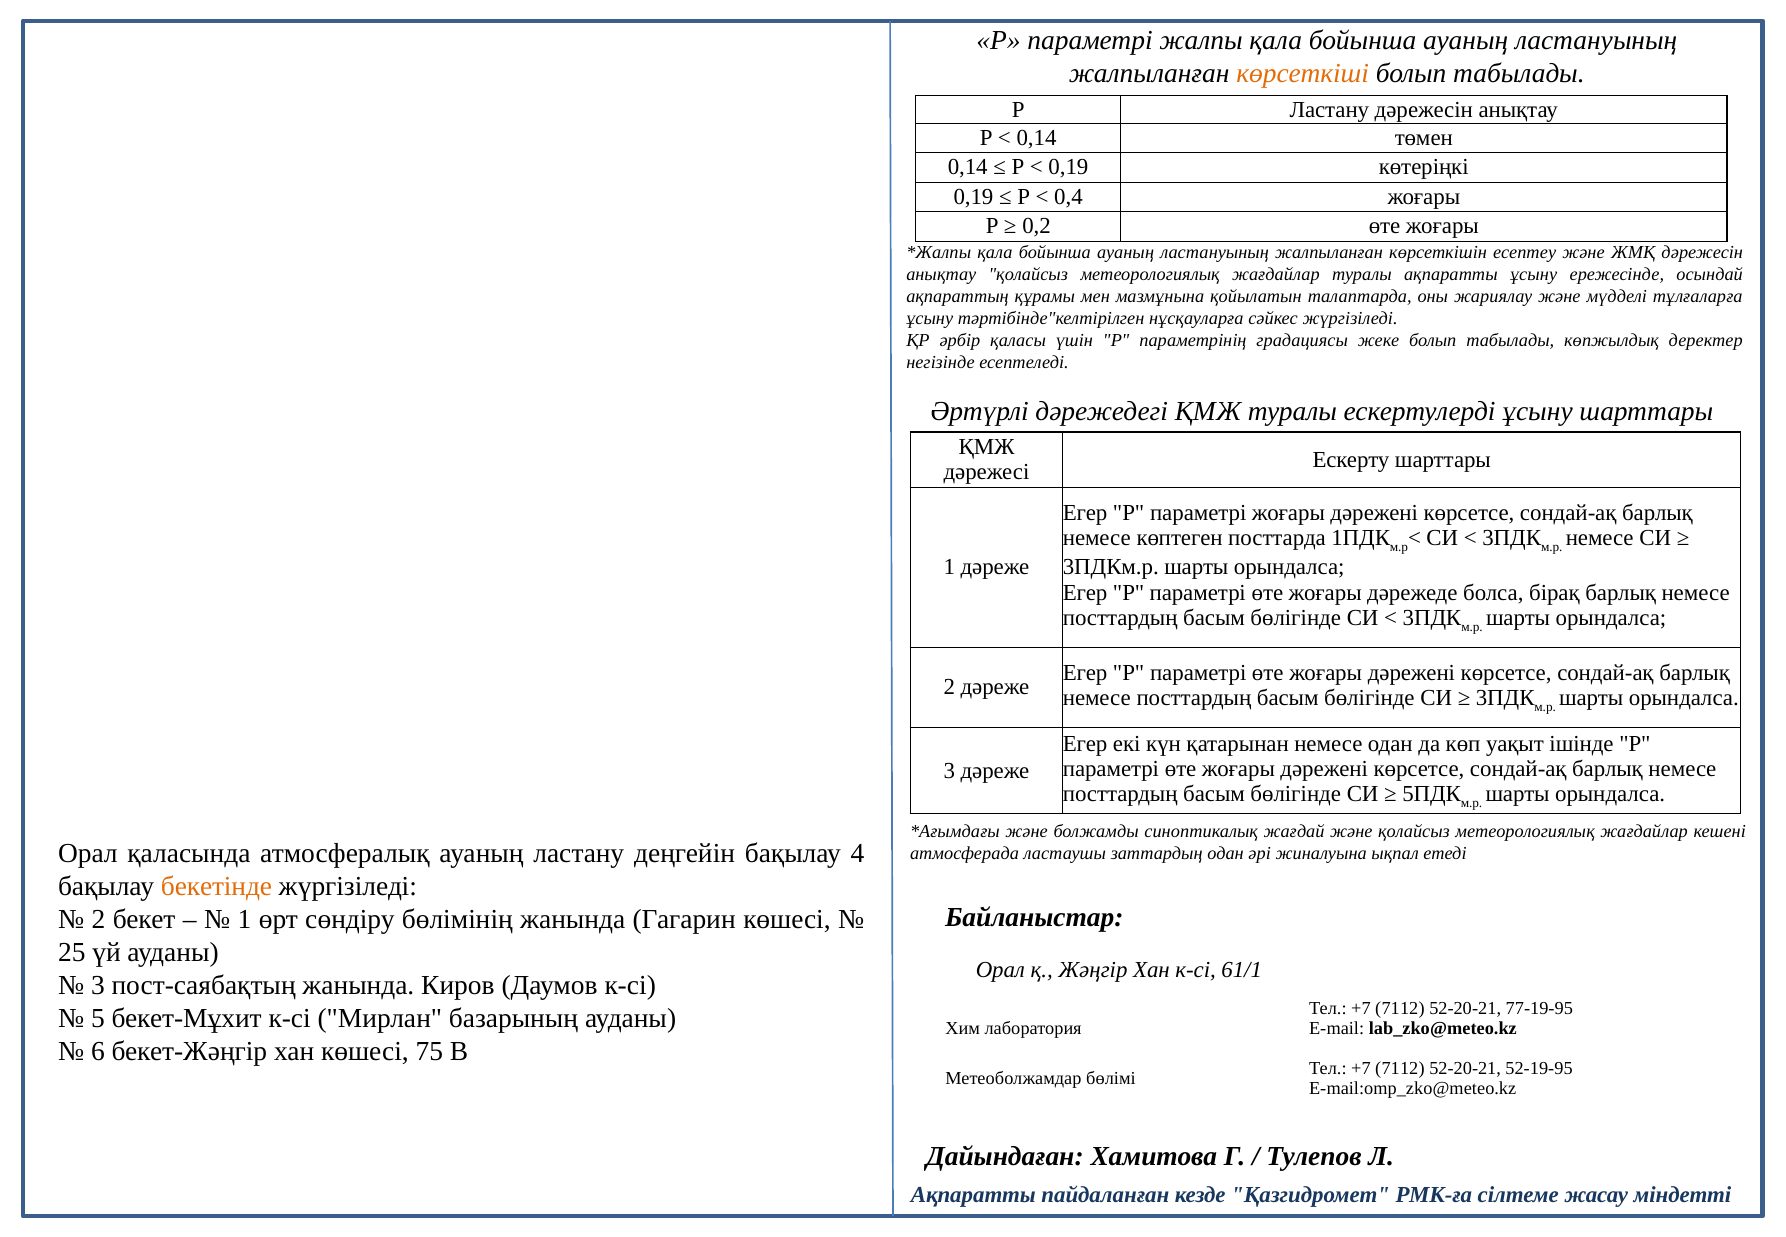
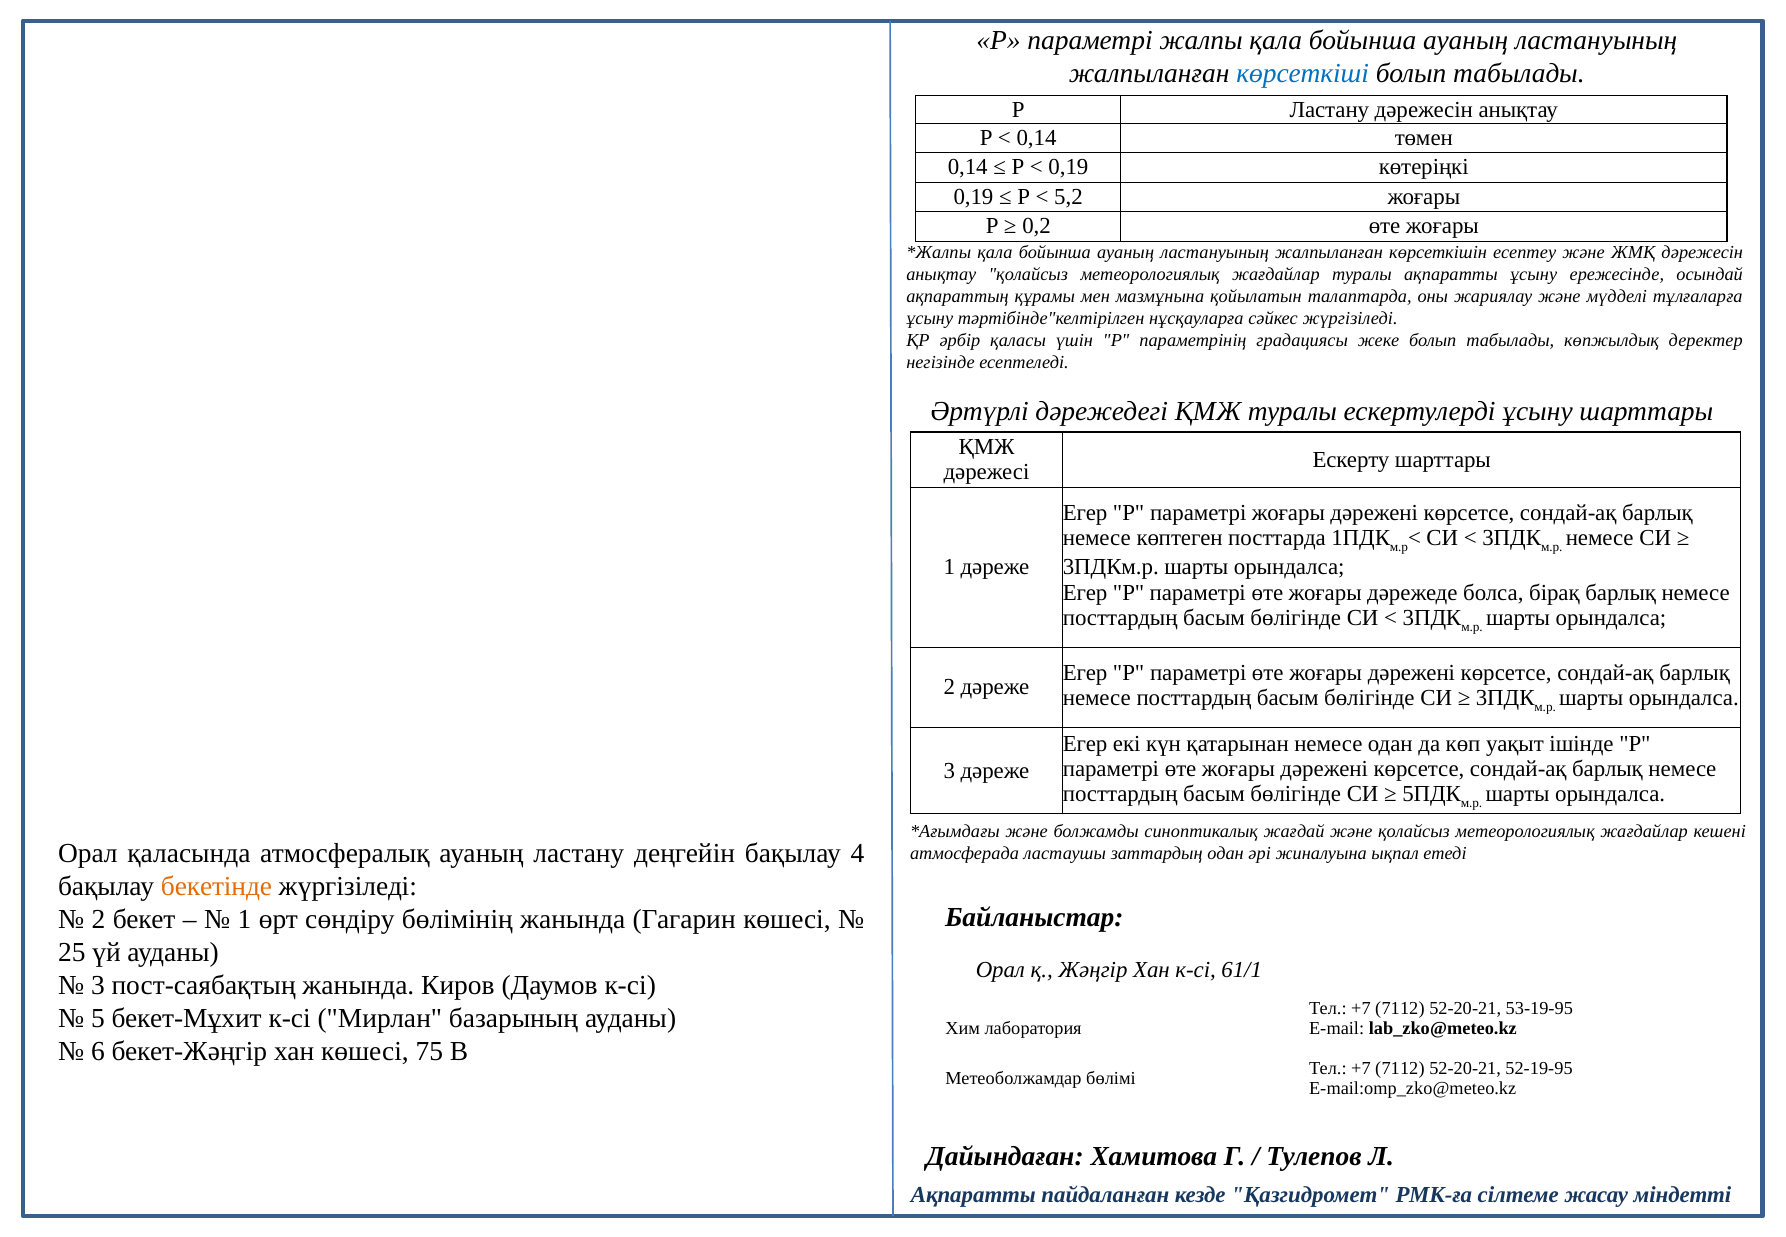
көрсеткіші colour: orange -> blue (1303, 73)
0,4: 0,4 -> 5,2 (1068, 197)
77-19-95: 77-19-95 -> 53-19-95 (1539, 1008)
